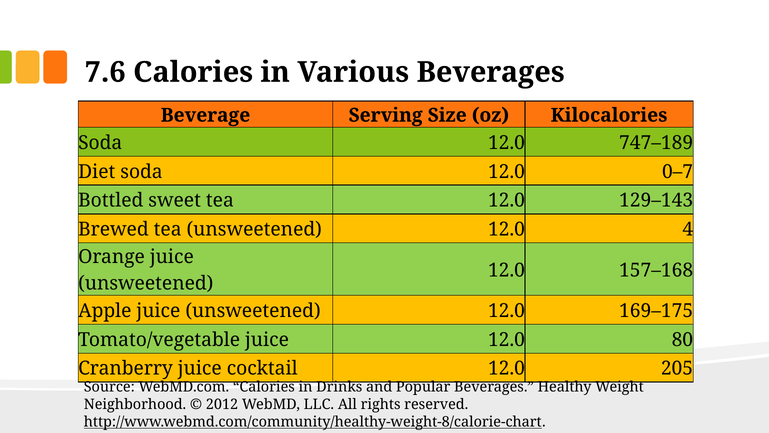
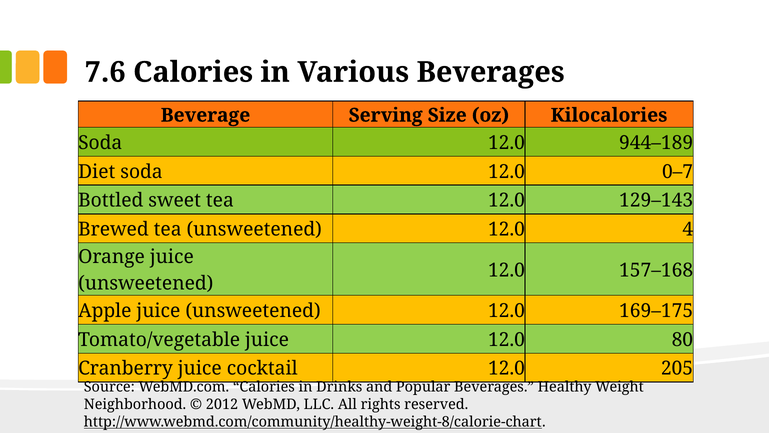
747–189: 747–189 -> 944–189 (656, 143)
